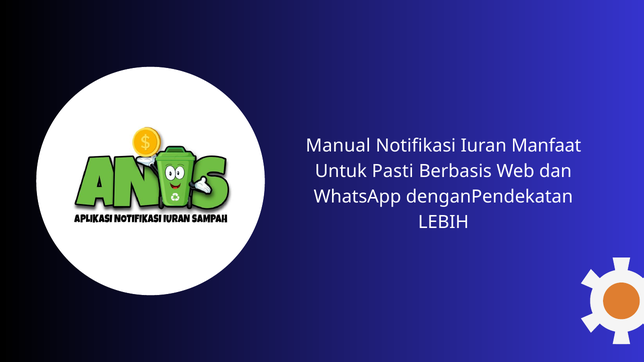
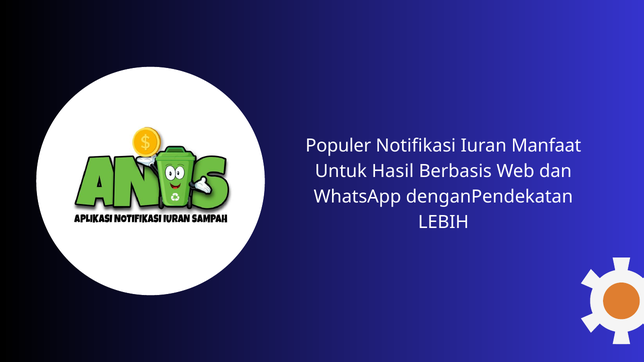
Manual: Manual -> Populer (338, 146)
Pasti: Pasti -> Hasil (393, 171)
